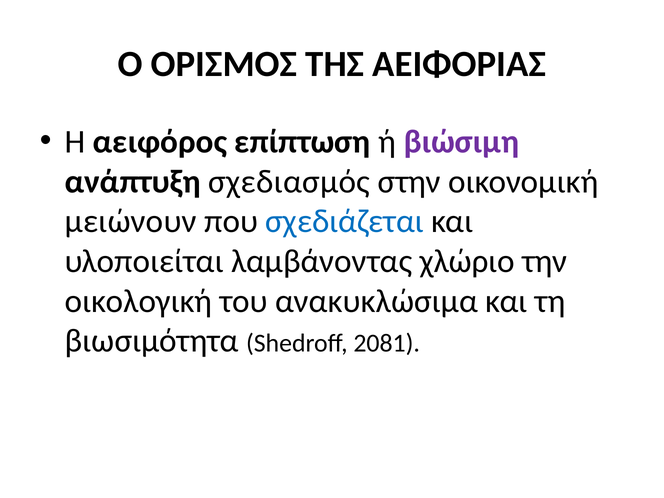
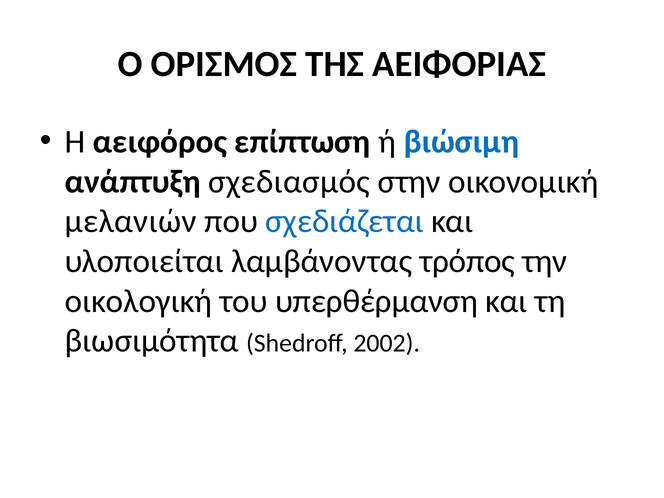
βιώσιμη colour: purple -> blue (461, 142)
μειώνουν: μειώνουν -> μελανιών (131, 221)
χλώριο: χλώριο -> τρόπος (467, 261)
ανακυκλώσιμα: ανακυκλώσιμα -> υπερθέρμανση (377, 301)
2081: 2081 -> 2002 (387, 343)
